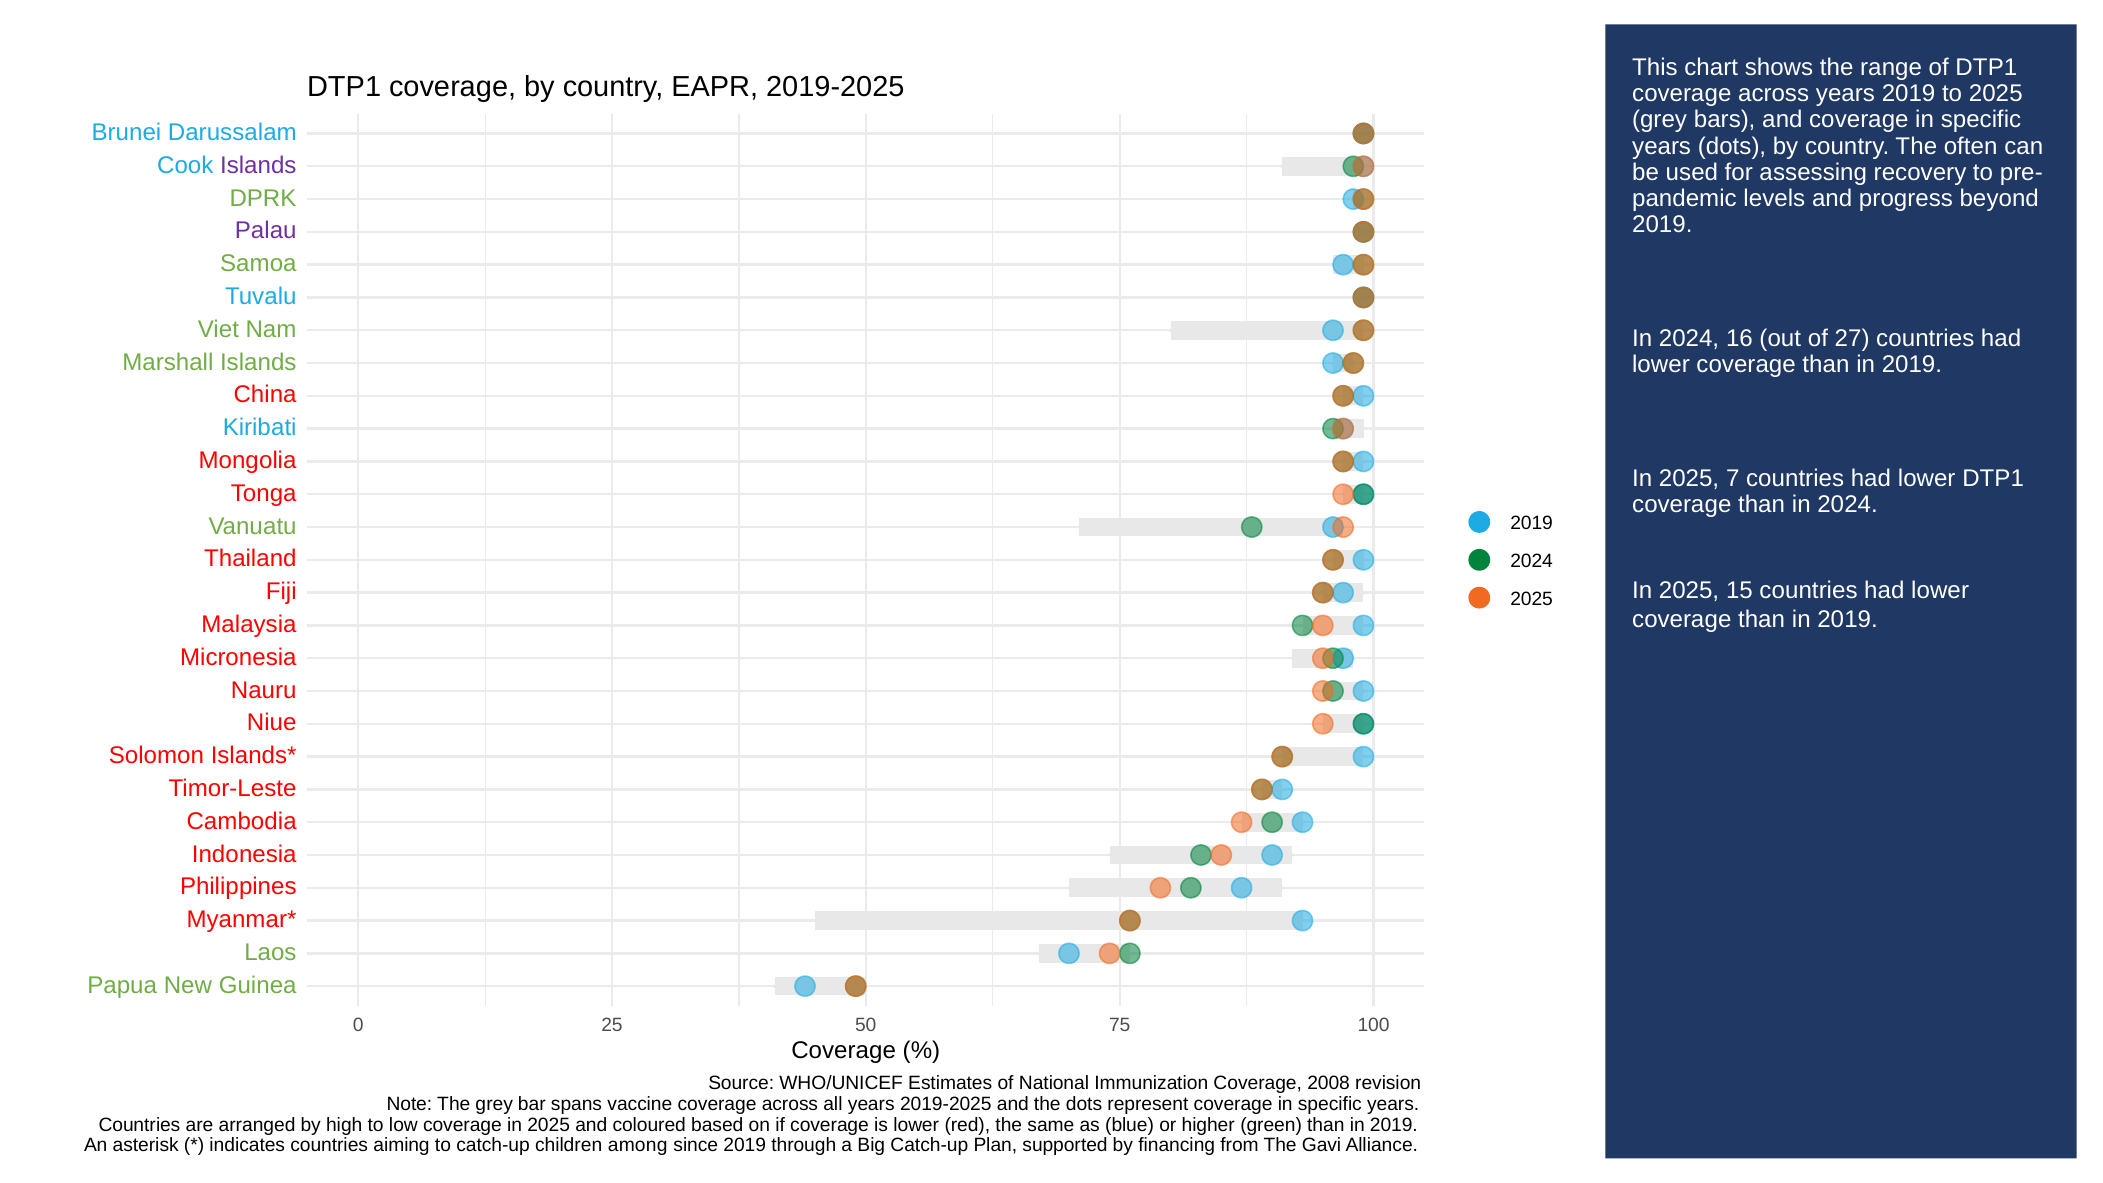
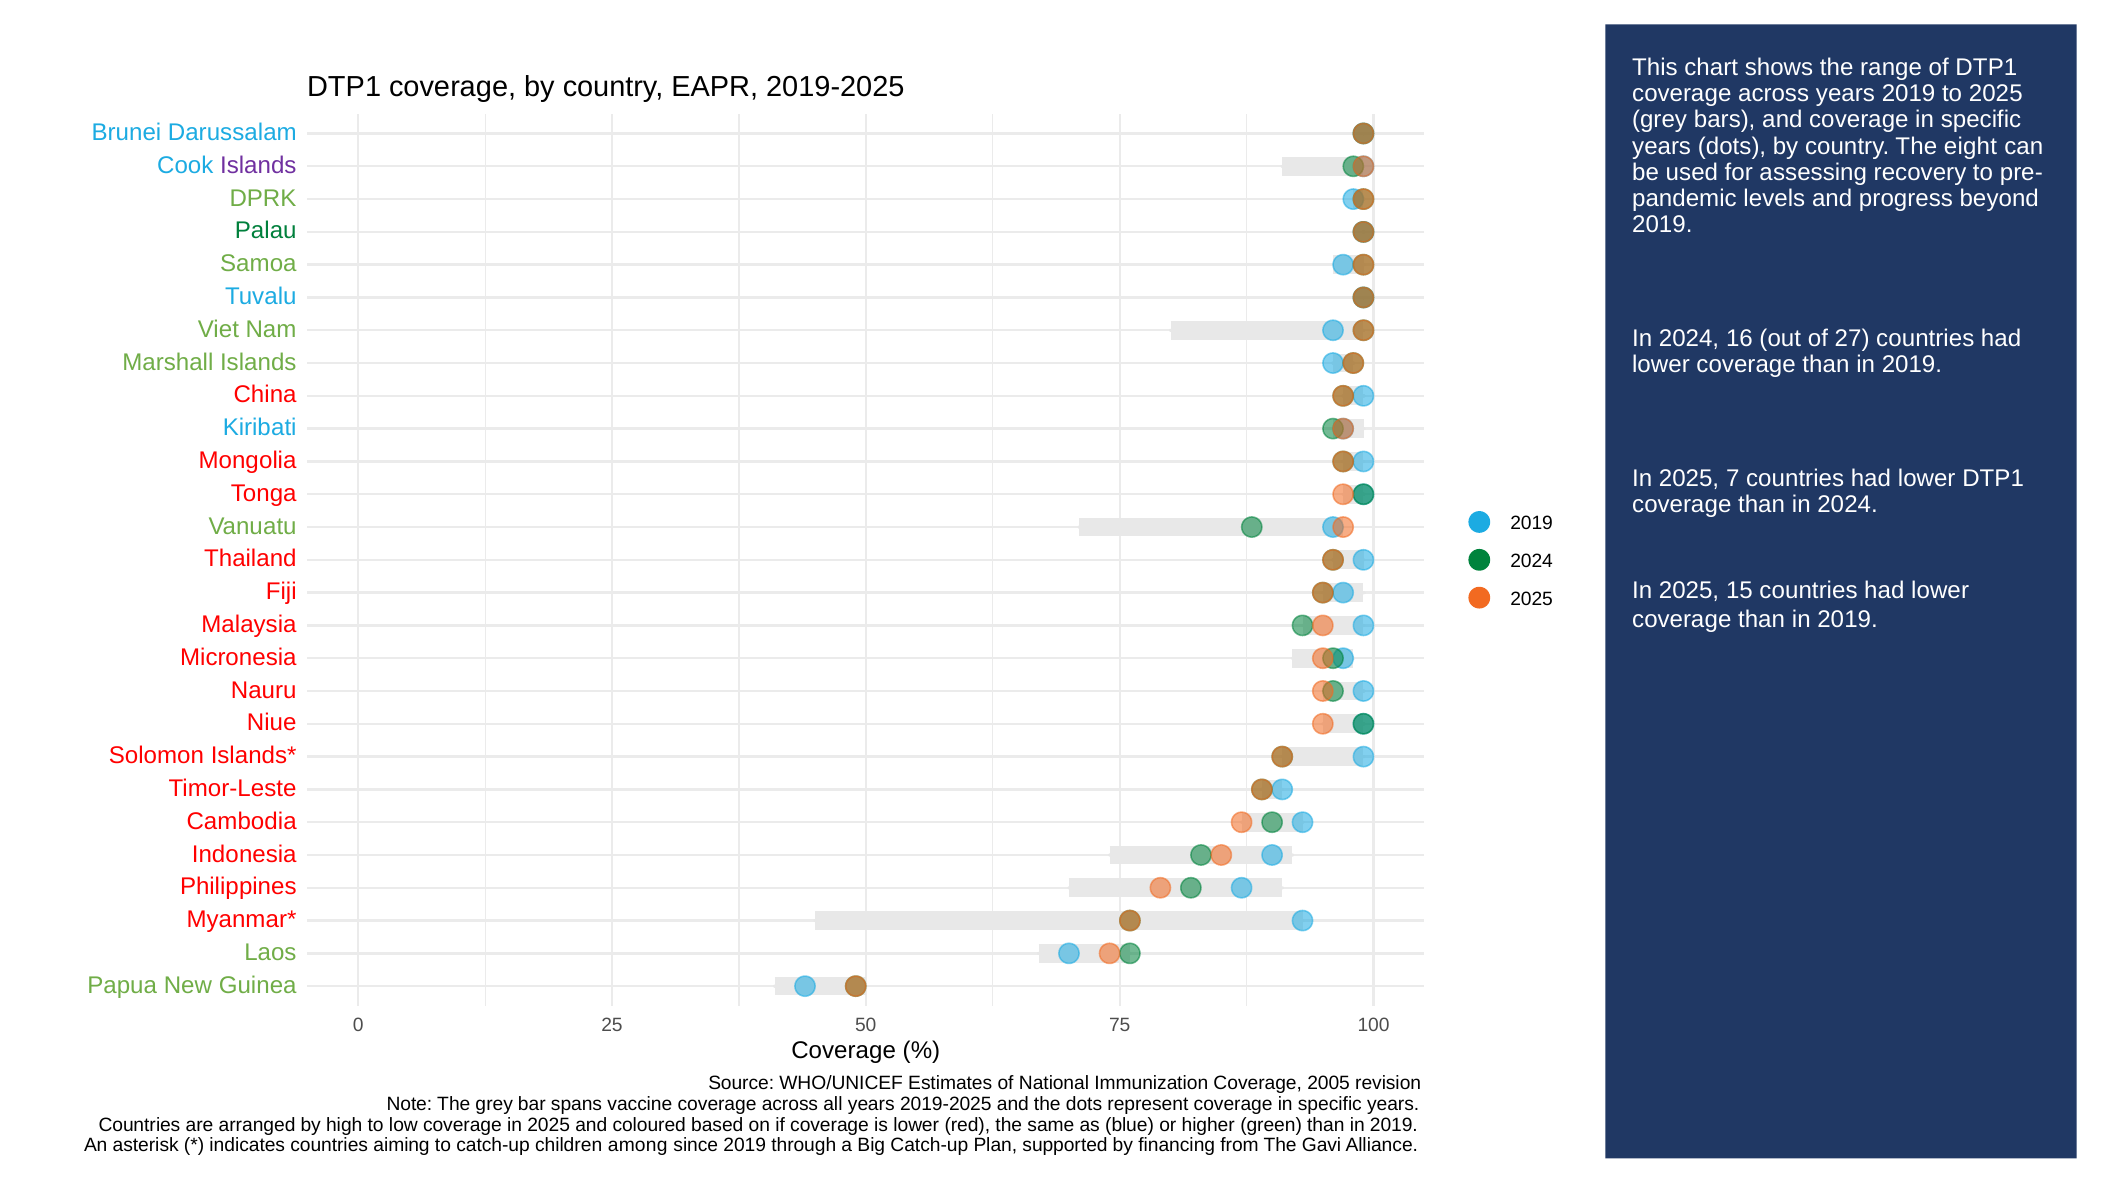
often: often -> eight (1970, 146)
Palau colour: purple -> green (266, 231)
2008: 2008 -> 2005 (1329, 1083)
